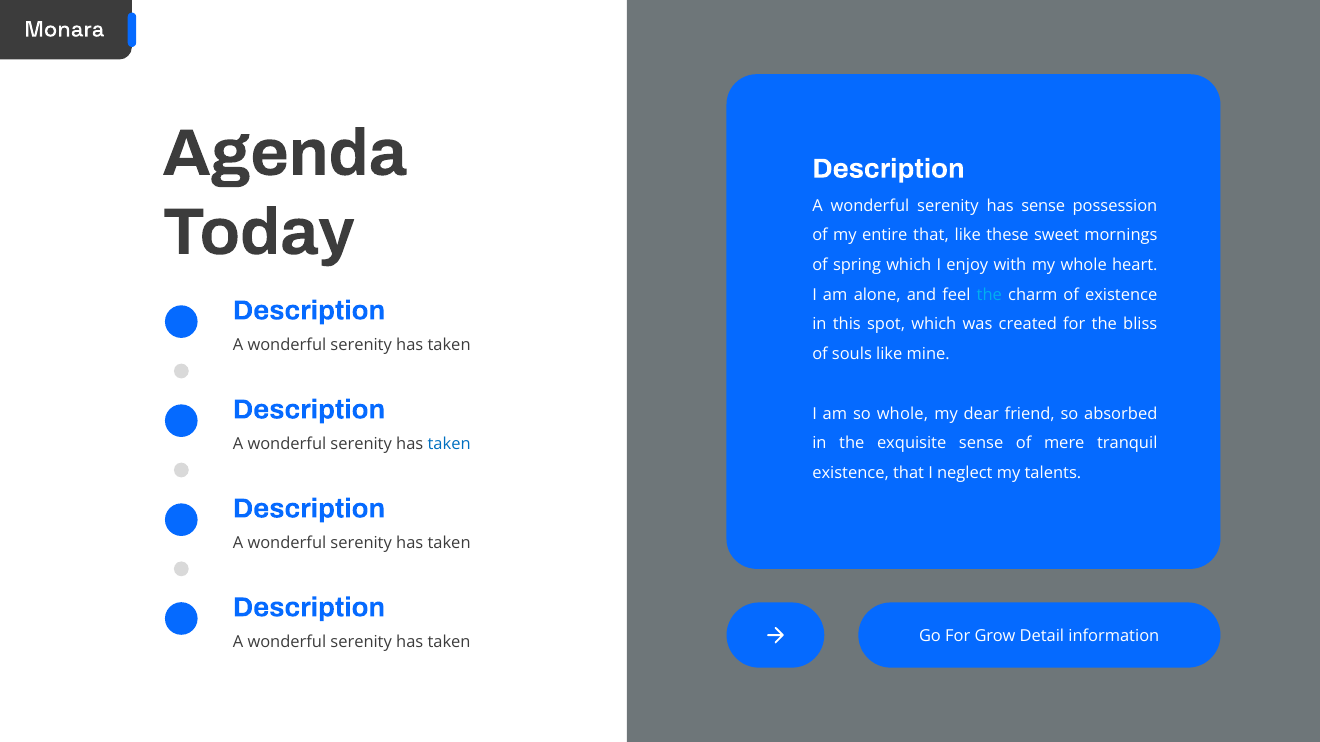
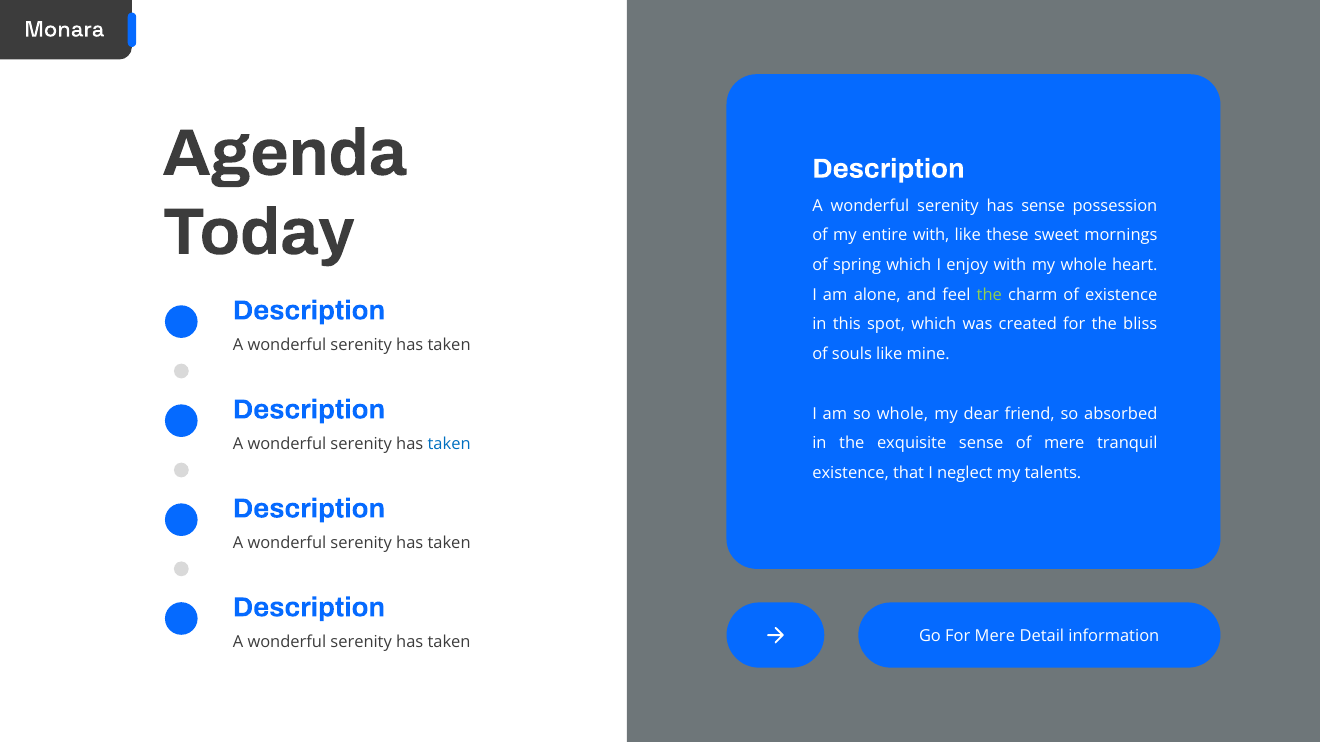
entire that: that -> with (931, 236)
the colour: light blue -> light green (989, 295)
For Grow: Grow -> Mere (995, 637)
